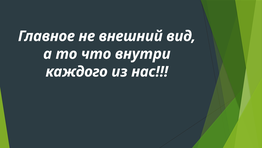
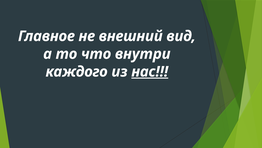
нас underline: none -> present (150, 71)
